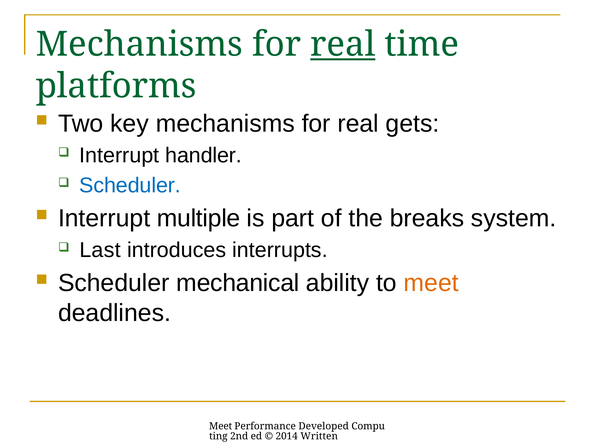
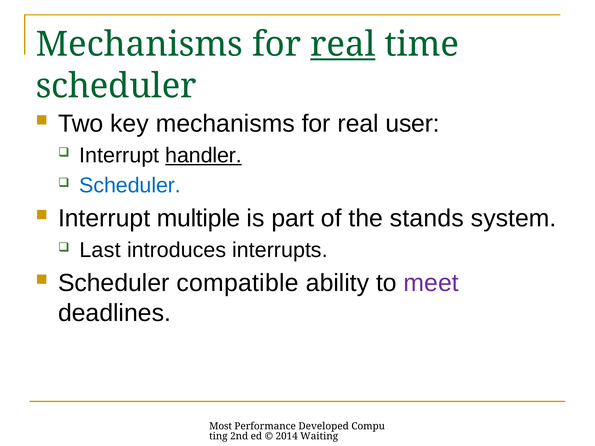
platforms: platforms -> scheduler (116, 86)
gets: gets -> user (413, 124)
handler underline: none -> present (204, 156)
breaks: breaks -> stands (427, 219)
mechanical: mechanical -> compatible (238, 283)
meet colour: orange -> purple (431, 283)
Meet: Meet -> Most (221, 426)
Written: Written -> Waiting (319, 436)
